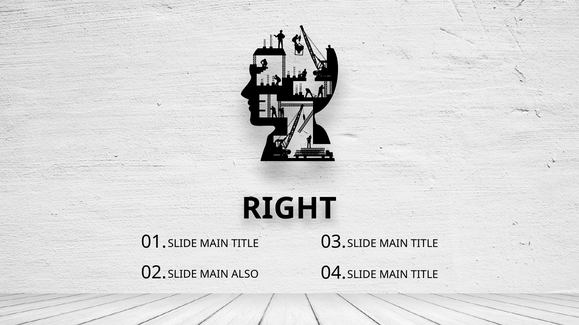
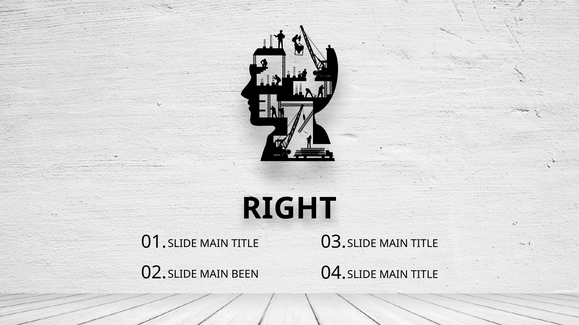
ALSO: ALSO -> BEEN (245, 275)
